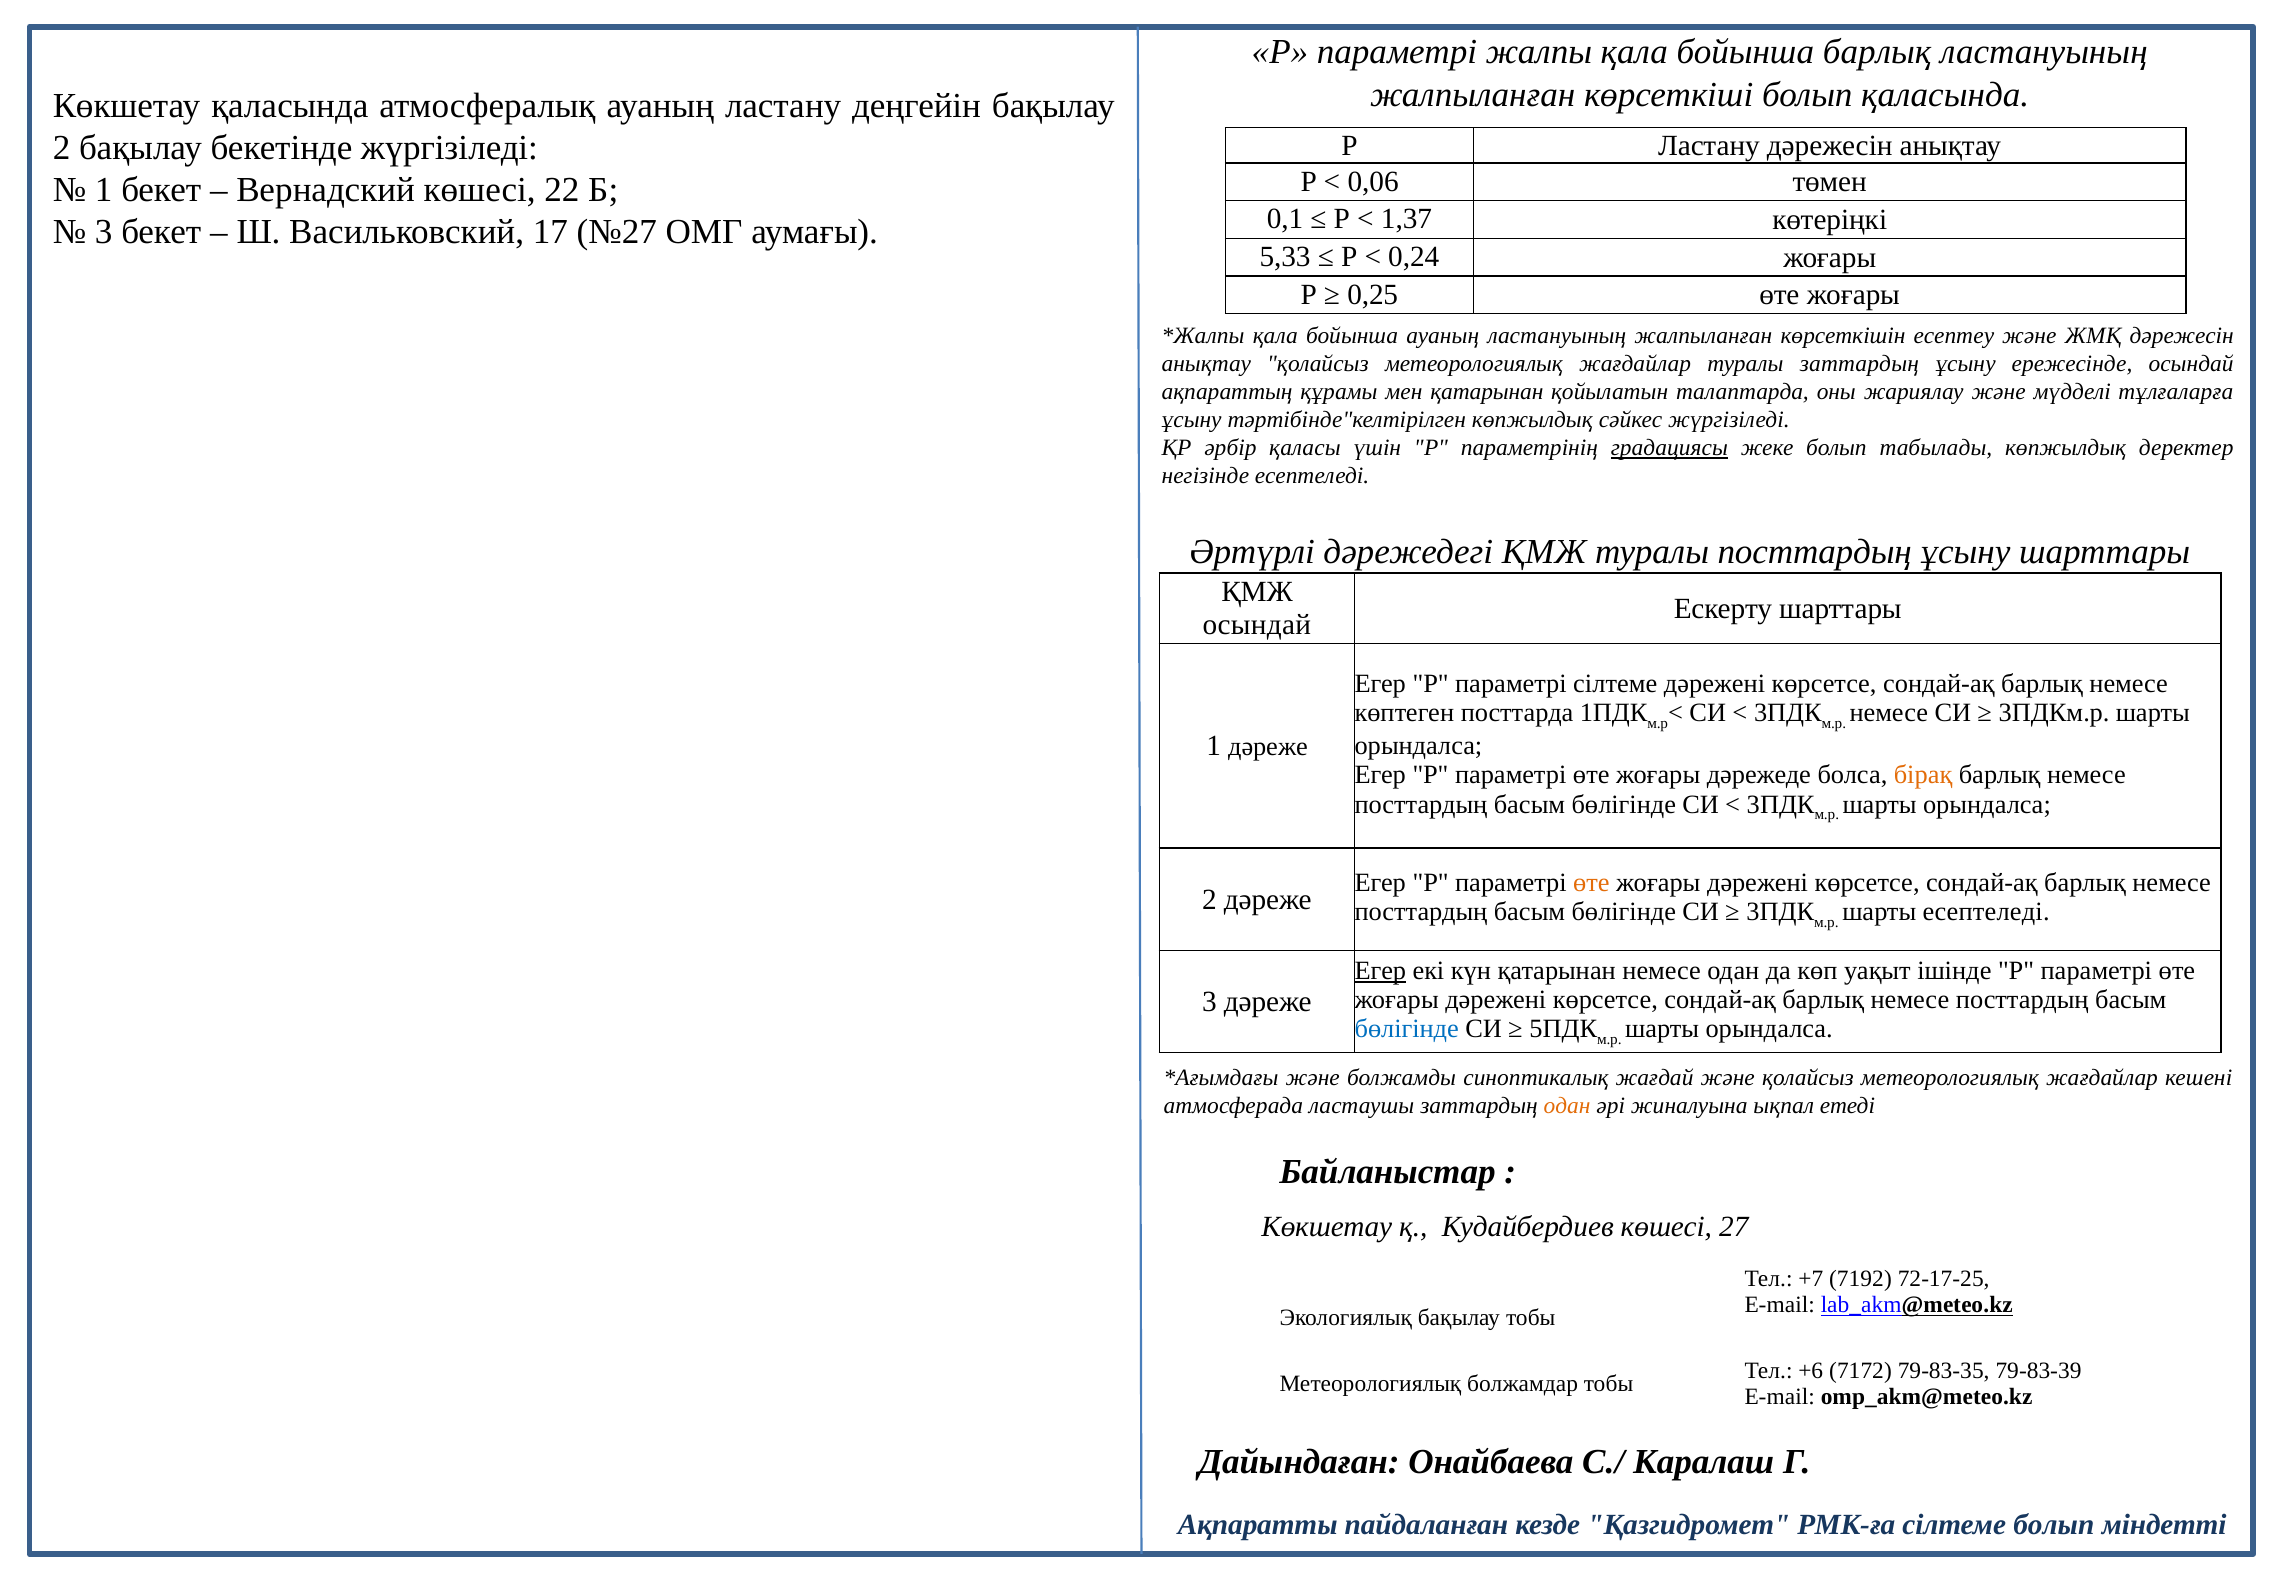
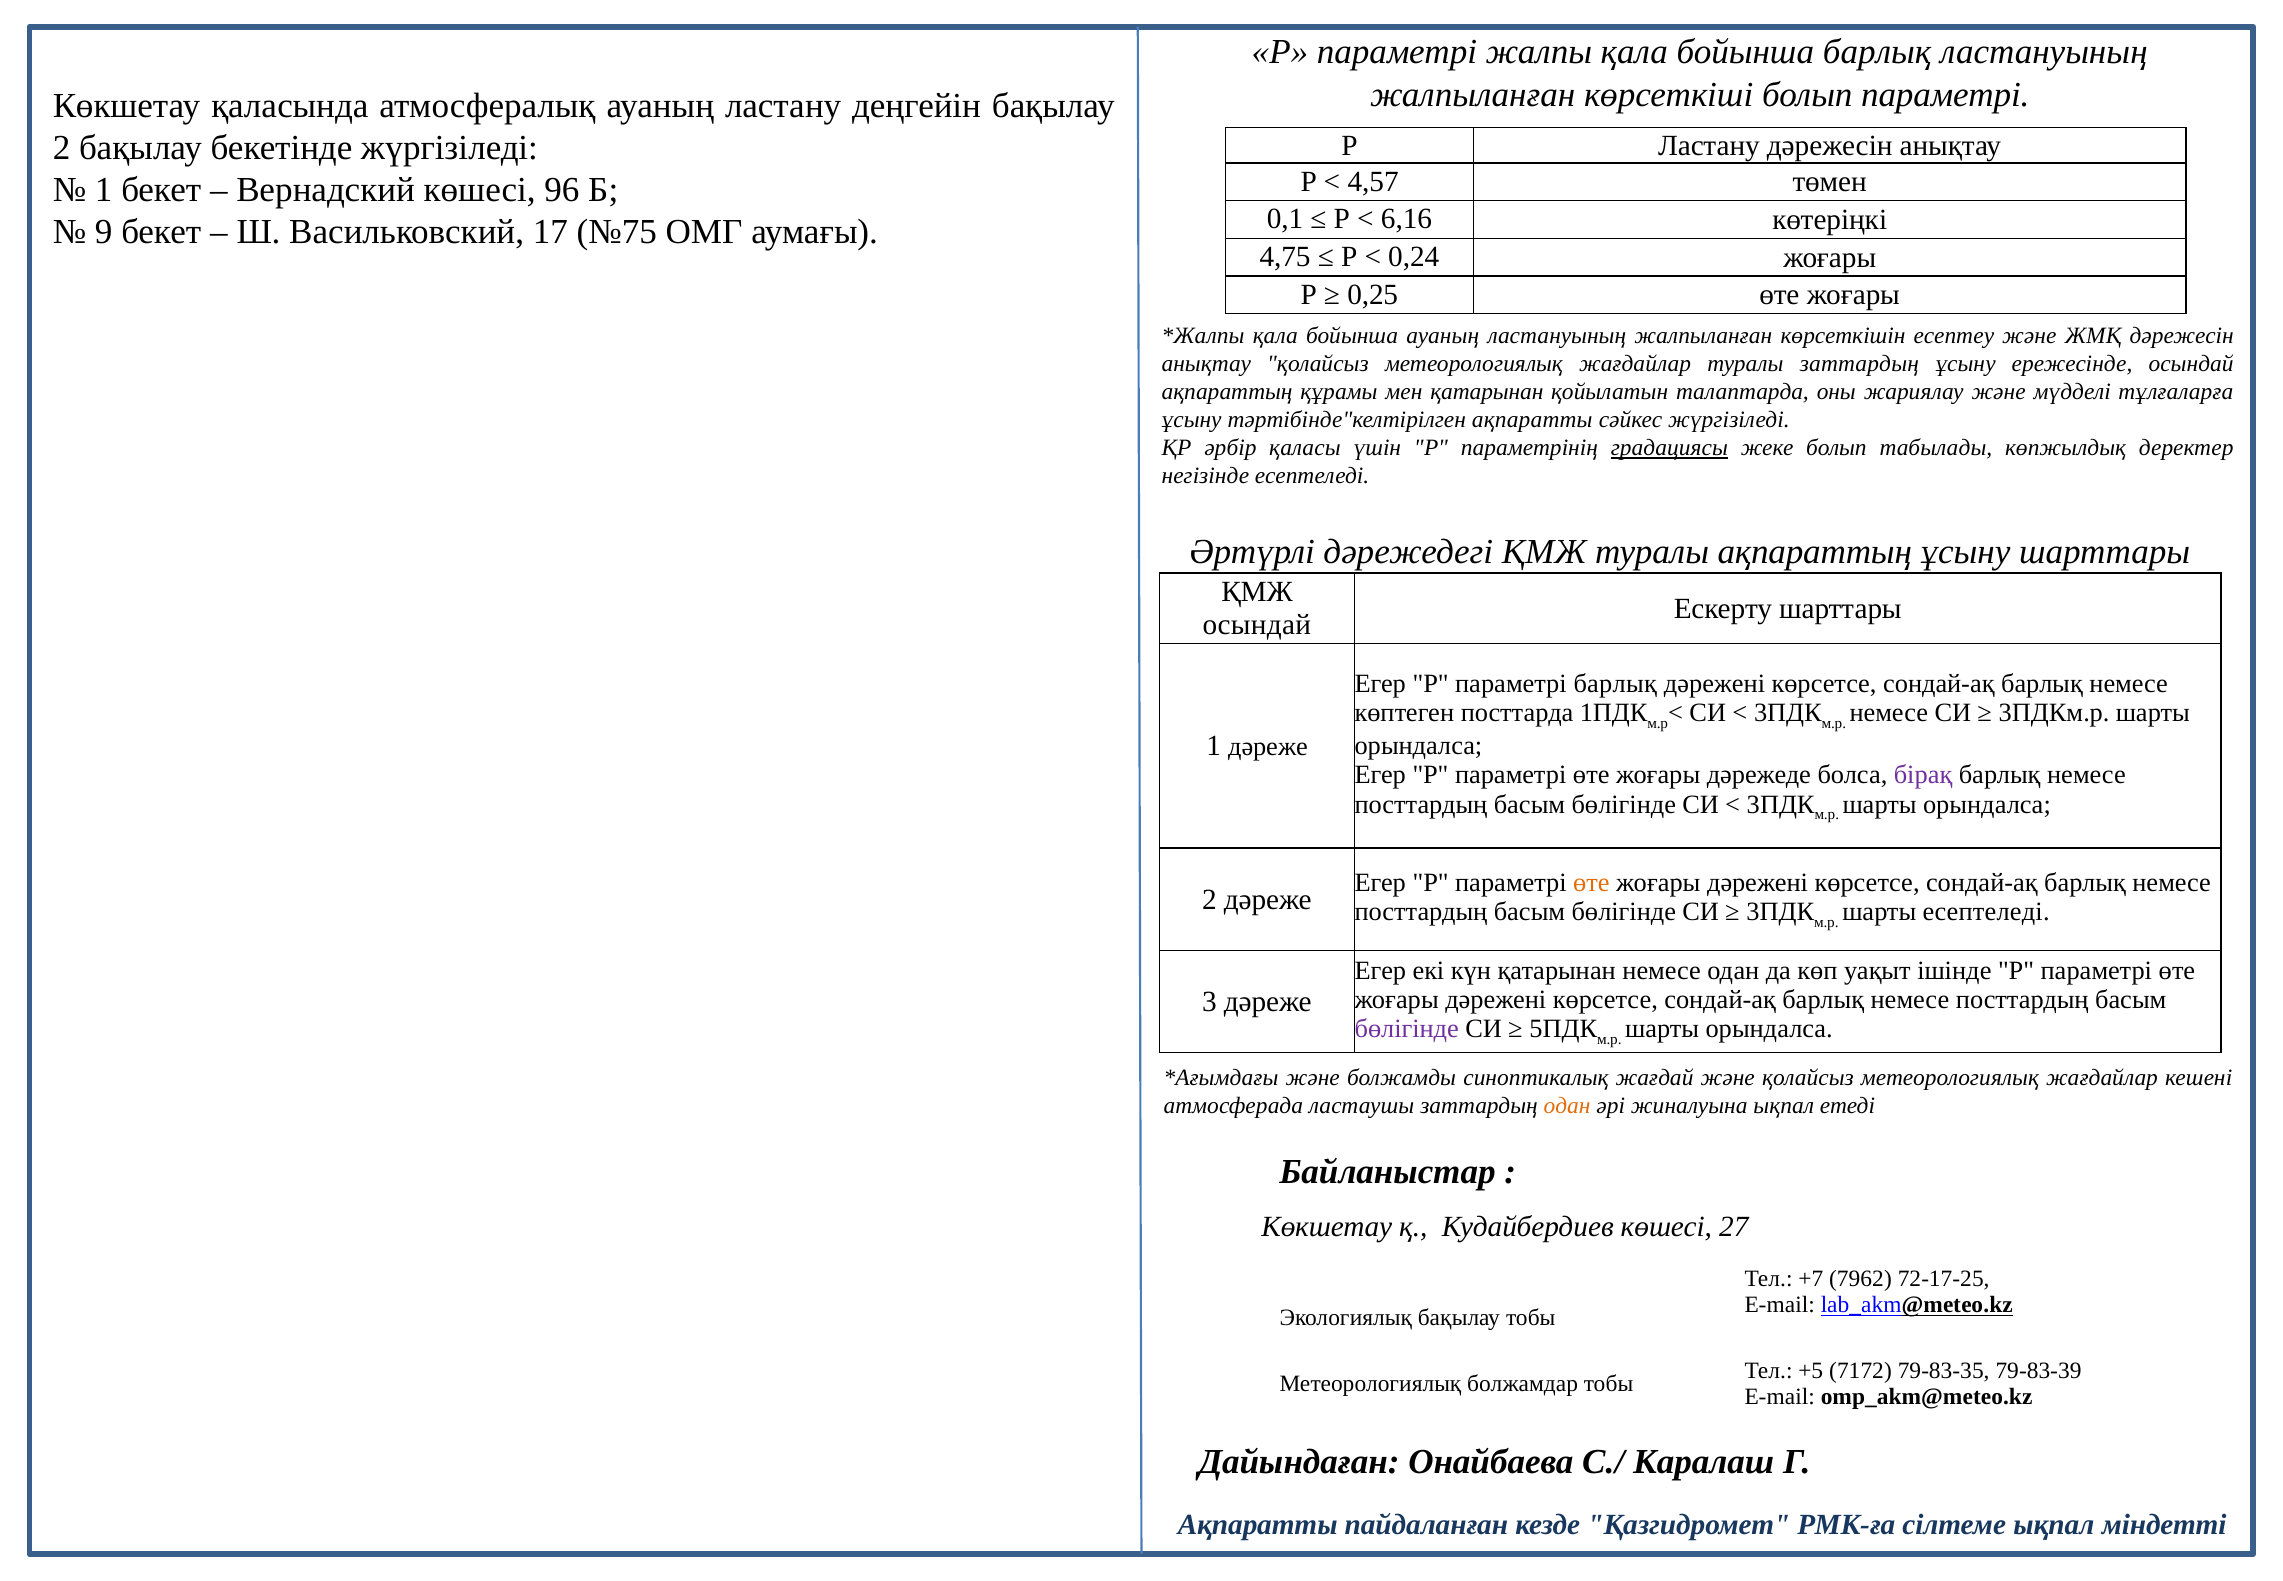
болып қаласында: қаласында -> параметрі (1945, 94)
0,06: 0,06 -> 4,57 (1373, 182)
22: 22 -> 96 (562, 190)
1,37: 1,37 -> 6,16 (1407, 219)
3: 3 -> 9 (104, 232)
№27: №27 -> №75 (617, 232)
5,33: 5,33 -> 4,75 (1285, 257)
тәртібінде"келтірілген көпжылдық: көпжылдық -> ақпаратты (1532, 420)
туралы посттардың: посттардың -> ақпараттың (1815, 551)
параметрі сілтеме: сілтеме -> барлық (1615, 683)
бірақ colour: orange -> purple (1923, 775)
Егер underline: present -> none (1380, 970)
бөлігінде colour: blue -> purple (1407, 1029)
7192: 7192 -> 7962 (1860, 1279)
+6: +6 -> +5 (1811, 1370)
сілтеме болып: болып -> ықпал (2054, 1525)
